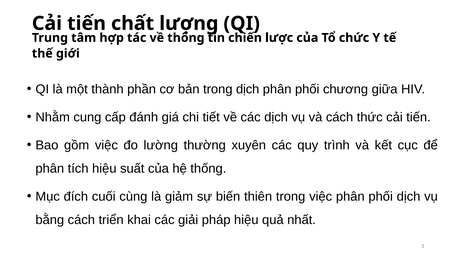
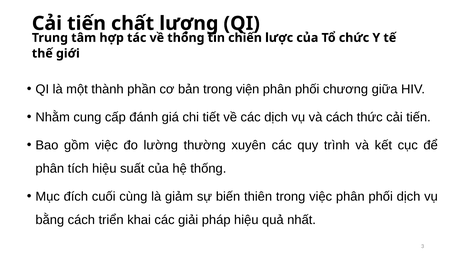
trong dịch: dịch -> viện (248, 89)
